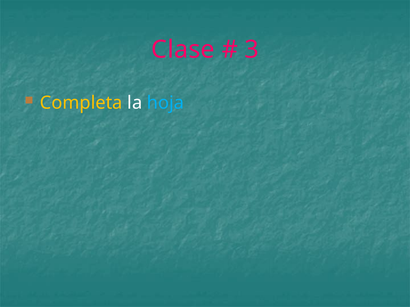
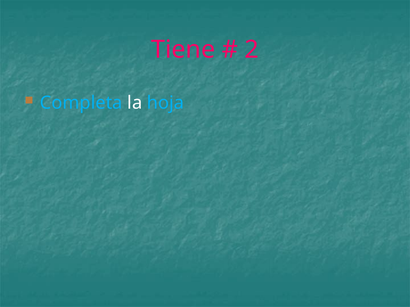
Clase: Clase -> Tiene (183, 50)
3: 3 -> 2 (252, 50)
Completa colour: yellow -> light blue (81, 103)
